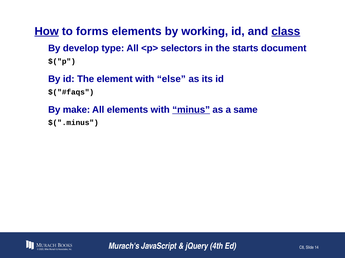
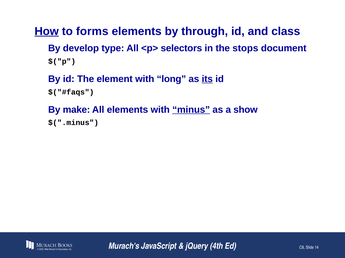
working: working -> through (205, 31)
class underline: present -> none (286, 31)
starts: starts -> stops (245, 48)
else: else -> long (171, 79)
its underline: none -> present (207, 79)
same: same -> show (246, 110)
